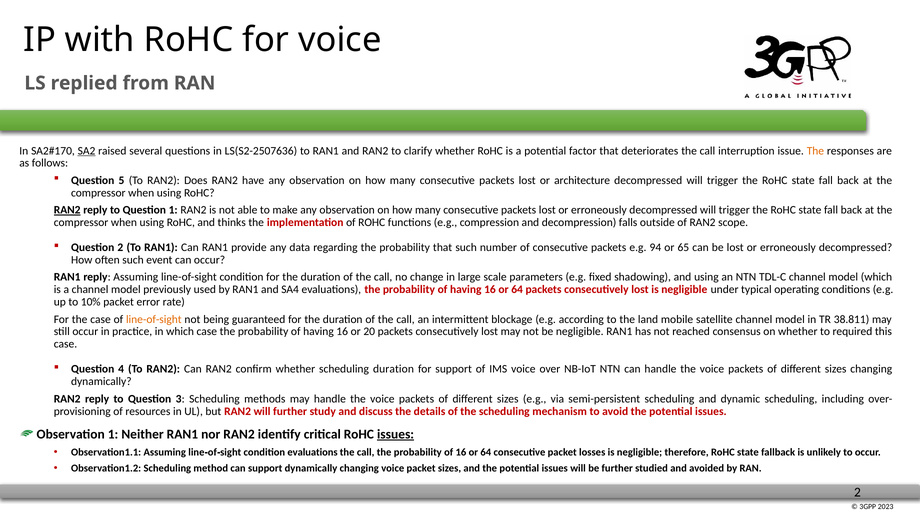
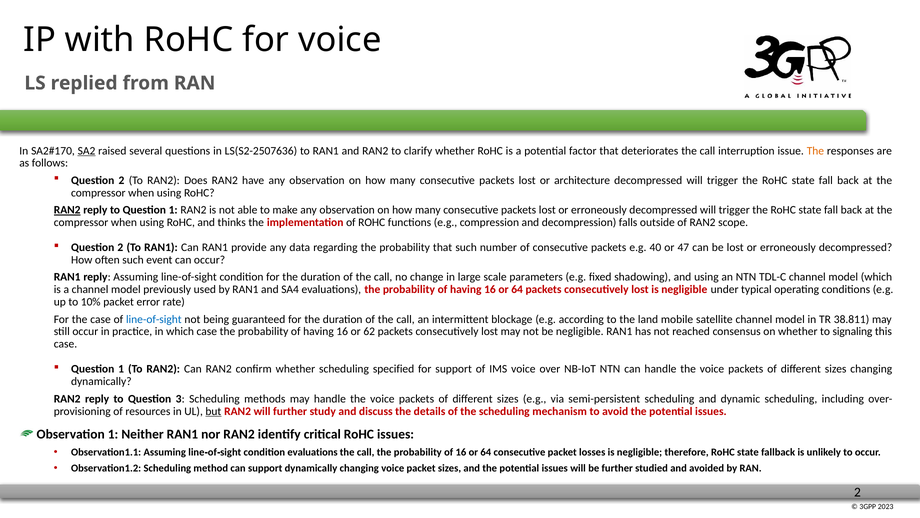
5: 5 -> 2 (121, 180)
94: 94 -> 40 (655, 247)
65: 65 -> 47 (683, 247)
line-of-sight colour: orange -> blue (154, 319)
20: 20 -> 62 (369, 331)
required: required -> signaling (852, 331)
4: 4 -> 1 (121, 369)
scheduling duration: duration -> specified (394, 369)
but underline: none -> present (213, 411)
issues underline: present -> none (396, 434)
